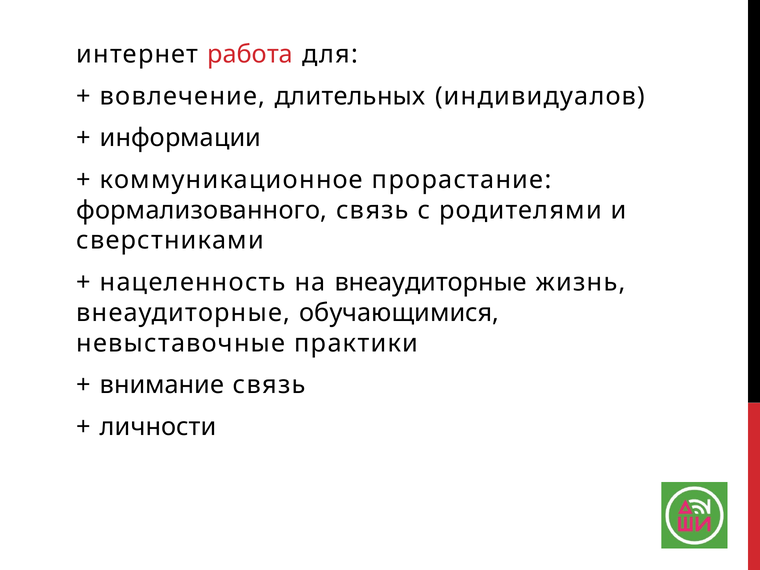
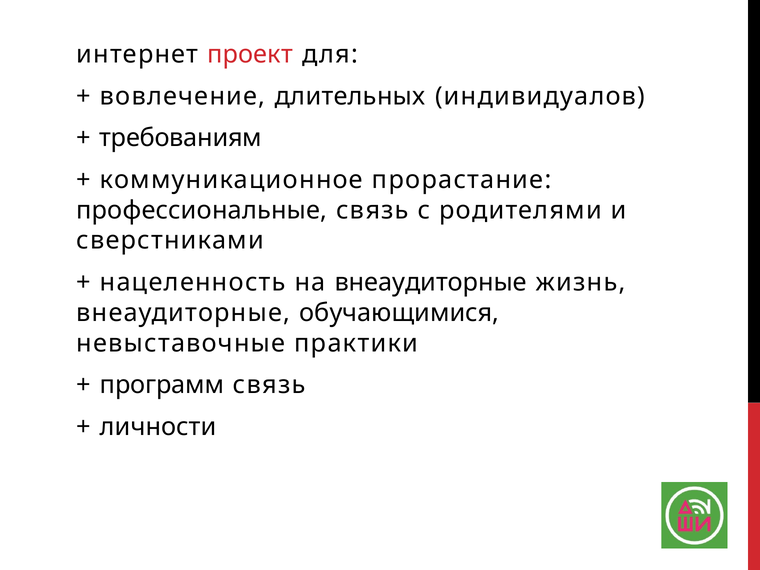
работа: работа -> проект (250, 54)
информации: информации -> требованиям (181, 138)
формализованного: формализованного -> профессиональные (202, 210)
внимание: внимание -> программ (162, 385)
